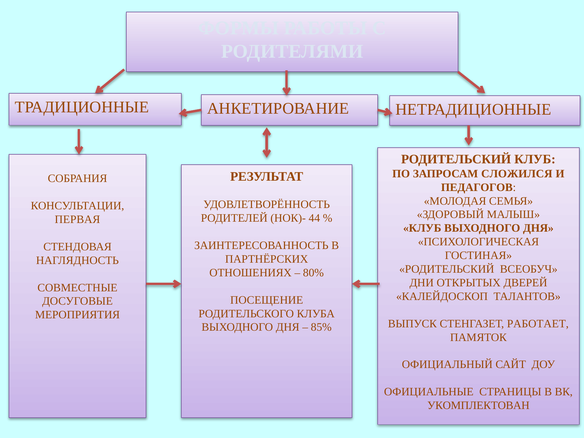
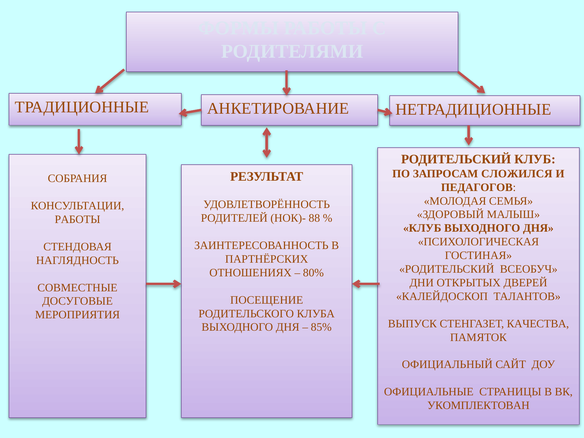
44: 44 -> 88 (314, 218)
ПЕРВАЯ: ПЕРВАЯ -> РАБОТЫ (78, 219)
РАБОТАЕТ: РАБОТАЕТ -> КАЧЕСТВА (538, 324)
